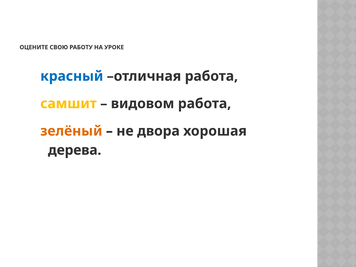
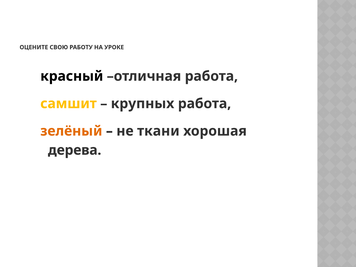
красный colour: blue -> black (72, 76)
видовом: видовом -> крупных (143, 104)
двора: двора -> ткани (158, 131)
